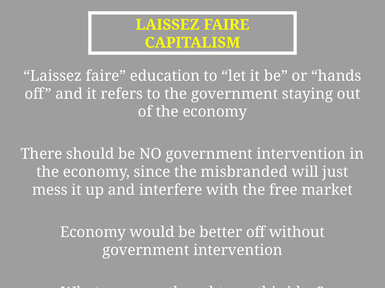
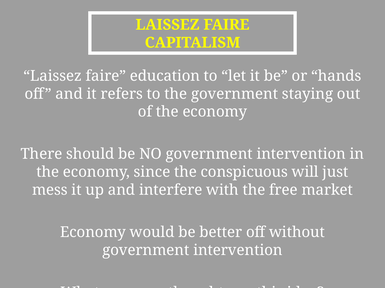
misbranded: misbranded -> conspicuous (244, 172)
